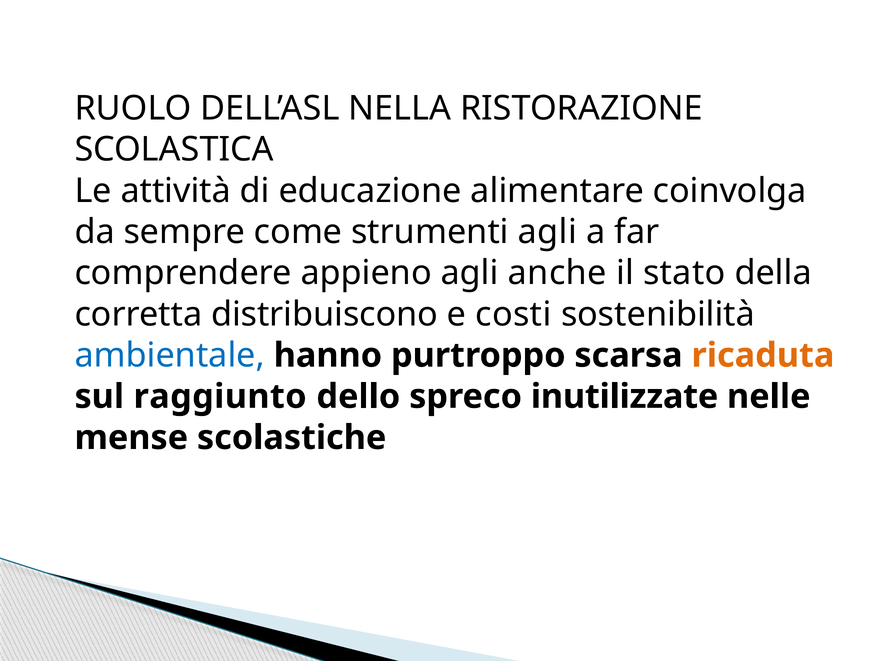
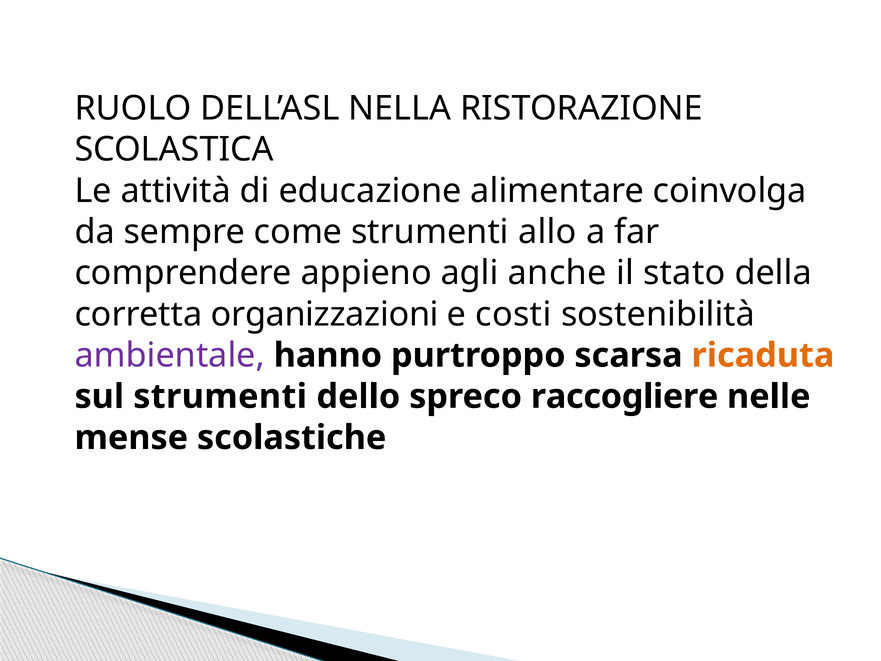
strumenti agli: agli -> allo (547, 232)
distribuiscono: distribuiscono -> organizzazioni (325, 314)
ambientale colour: blue -> purple (170, 355)
sul raggiunto: raggiunto -> strumenti (220, 396)
inutilizzate: inutilizzate -> raccogliere (625, 396)
